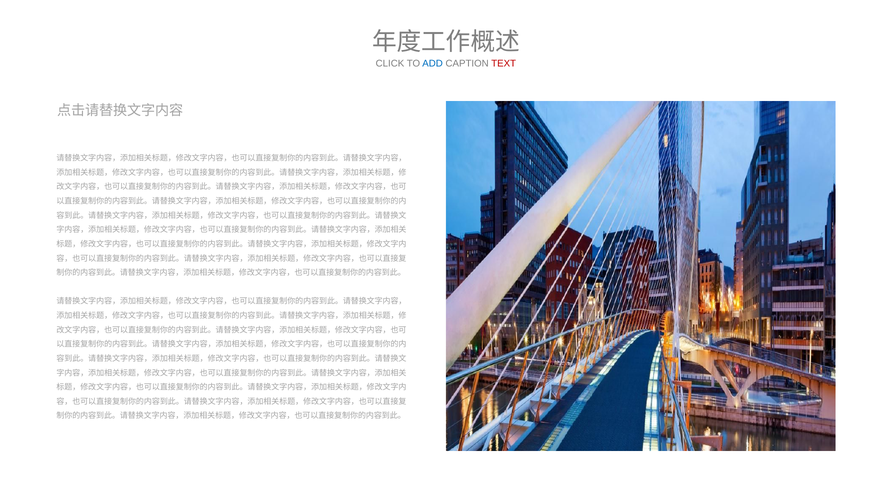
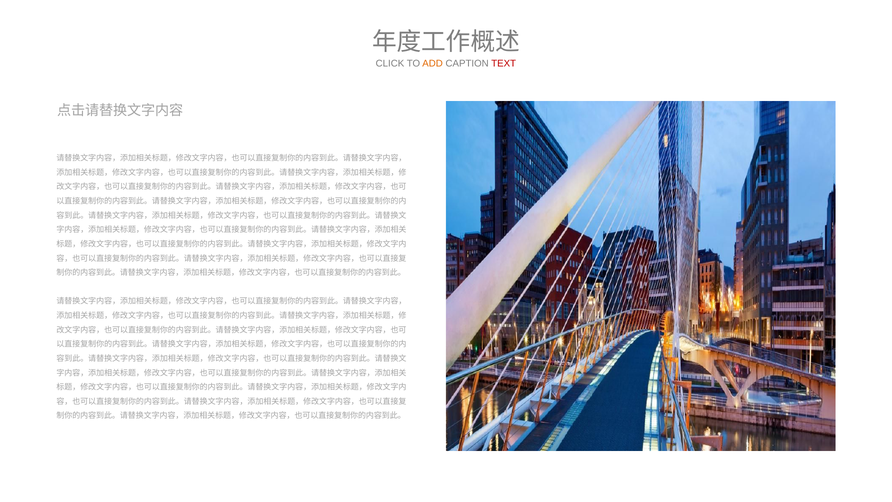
ADD colour: blue -> orange (433, 64)
